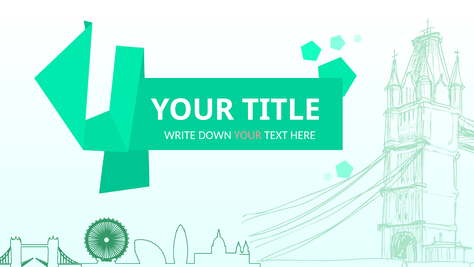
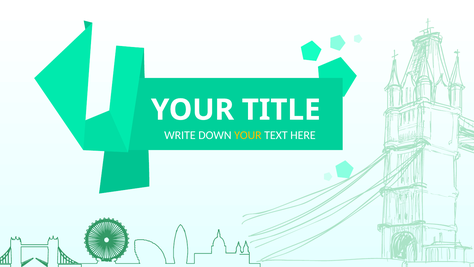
YOUR colour: pink -> yellow (248, 135)
